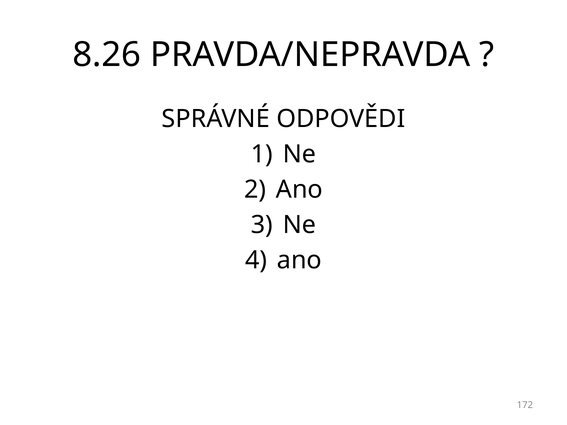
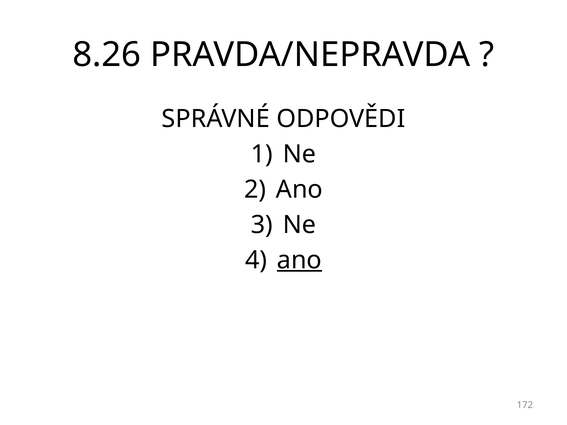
ano underline: none -> present (299, 260)
